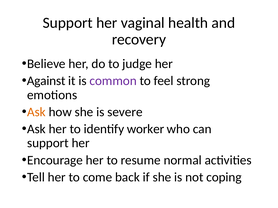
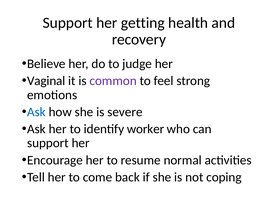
vaginal: vaginal -> getting (143, 23)
Against: Against -> Vaginal (46, 81)
Ask colour: orange -> blue (36, 112)
